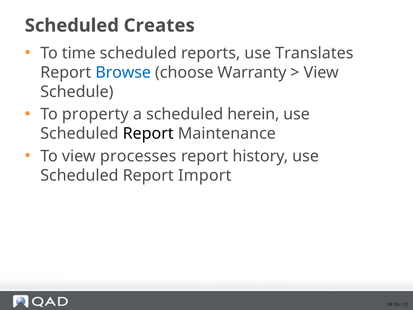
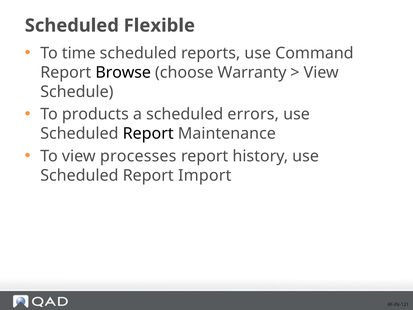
Creates: Creates -> Flexible (159, 26)
Translates: Translates -> Command (314, 53)
Browse colour: blue -> black (123, 72)
property: property -> products (95, 114)
herein: herein -> errors (253, 114)
